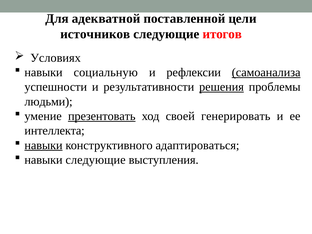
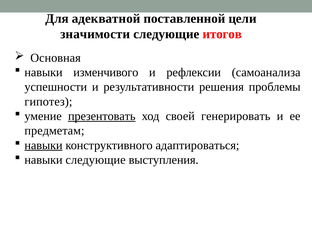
источников: источников -> значимости (95, 34)
Условиях: Условиях -> Основная (56, 58)
социальную: социальную -> изменчивого (106, 72)
самоанализа underline: present -> none (266, 72)
решения underline: present -> none (221, 87)
людьми: людьми -> гипотез (48, 102)
интеллекта: интеллекта -> предметам (54, 131)
